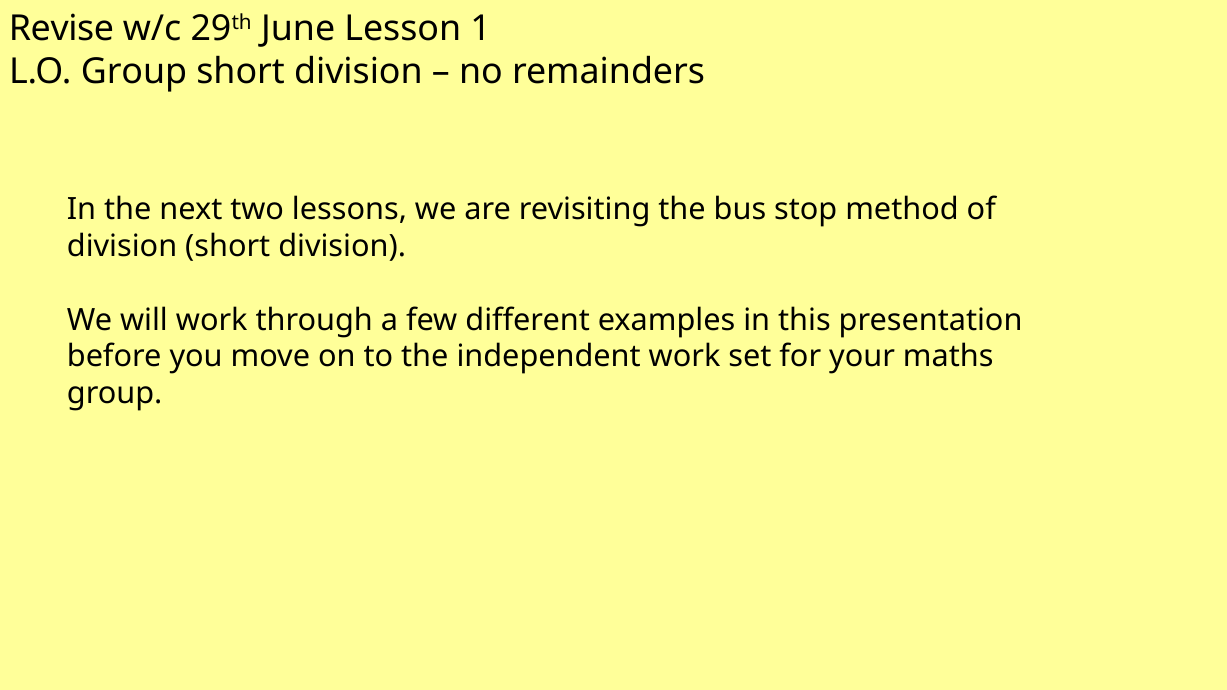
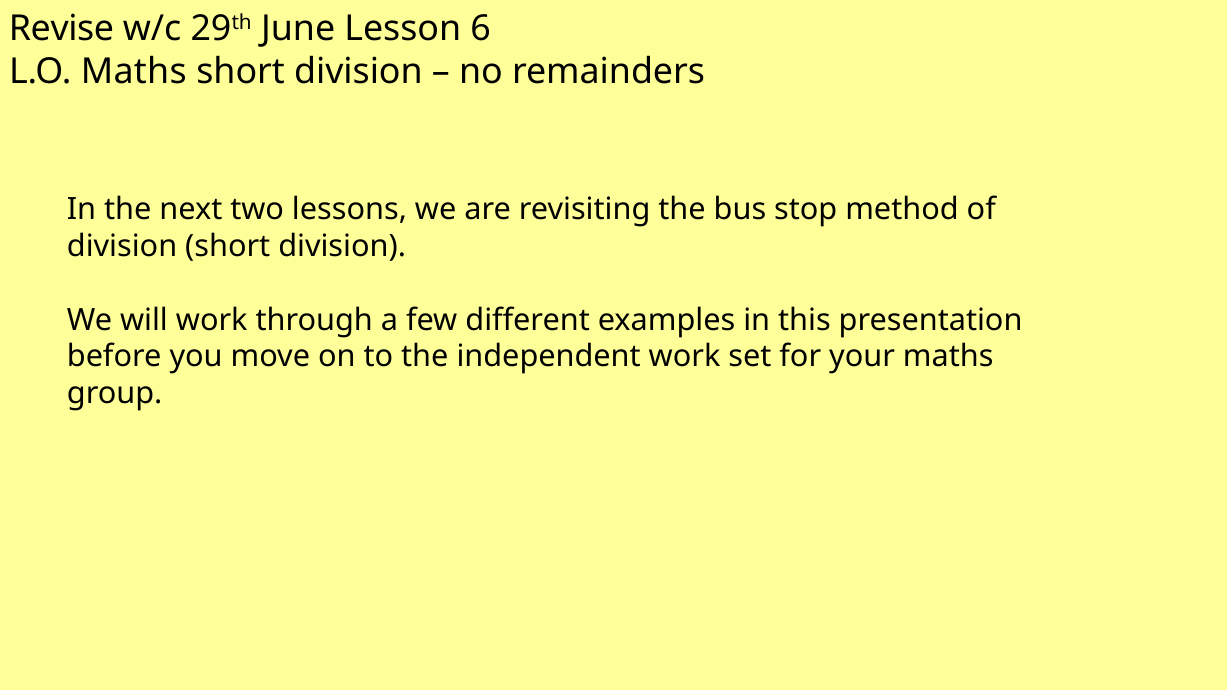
1: 1 -> 6 (481, 28)
L.O Group: Group -> Maths (134, 71)
